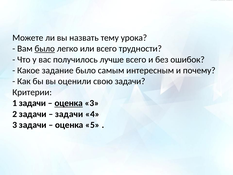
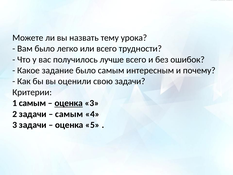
было underline: present -> none (45, 49)
1 задачи: задачи -> самым (32, 103)
задачи: задачи -> самым (69, 114)
